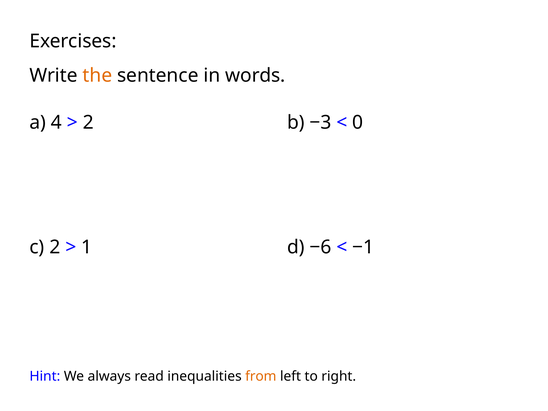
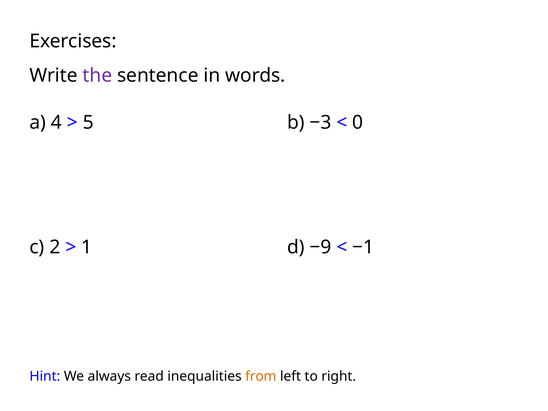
the colour: orange -> purple (97, 76)
2: 2 -> 5 (88, 123)
−6: −6 -> −9 (320, 247)
